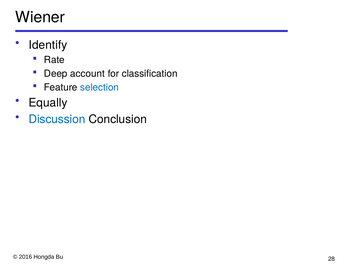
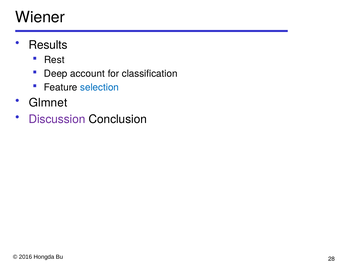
Identify: Identify -> Results (48, 45)
Rate: Rate -> Rest (54, 60)
Equally: Equally -> Glmnet (48, 103)
Discussion colour: blue -> purple (57, 119)
